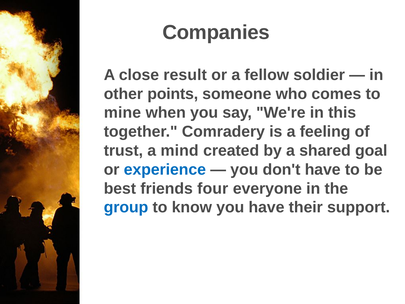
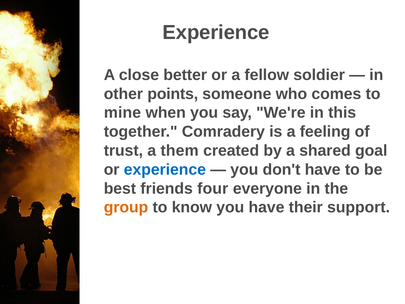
Companies: Companies -> Experience (216, 32)
result: result -> better (185, 75)
mind: mind -> them (180, 151)
group colour: blue -> orange (126, 207)
